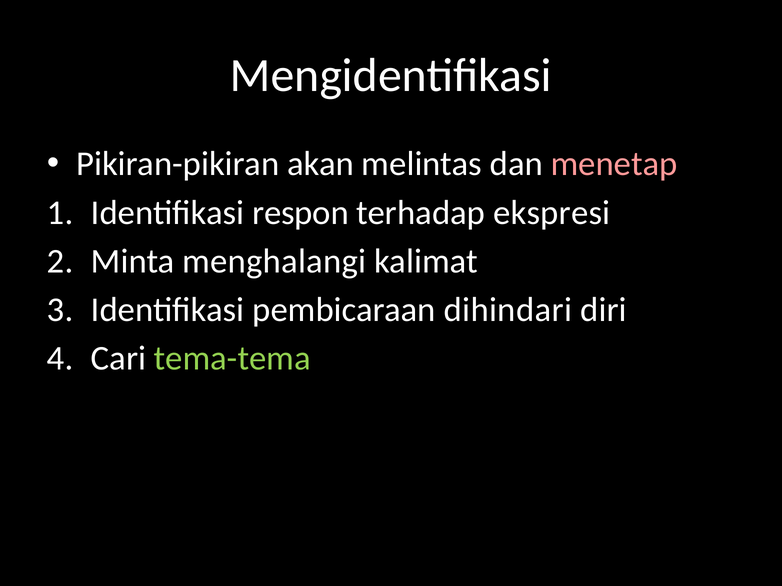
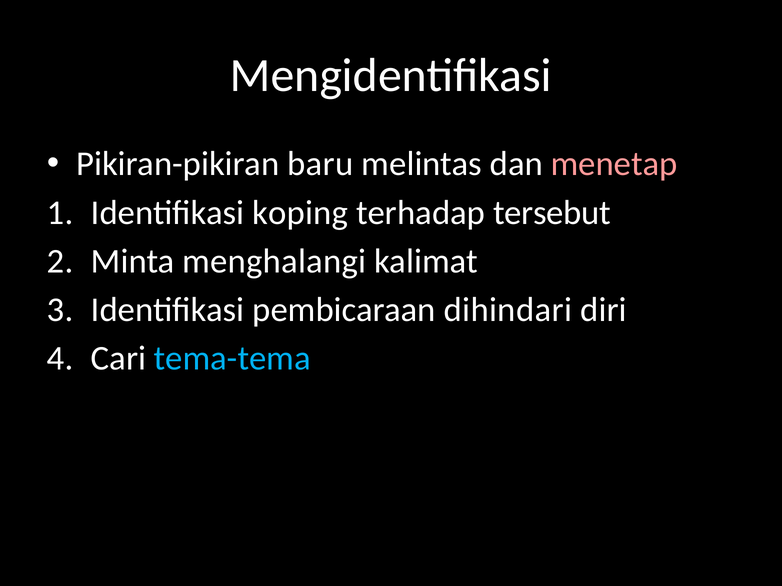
akan: akan -> baru (320, 164)
respon: respon -> koping (300, 213)
ekspresi: ekspresi -> tersebut (552, 213)
tema-tema colour: light green -> light blue (232, 359)
